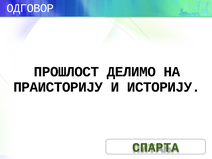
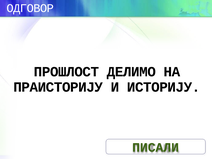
СПАРТА: СПАРТА -> ПИСАЛИ (156, 147)
